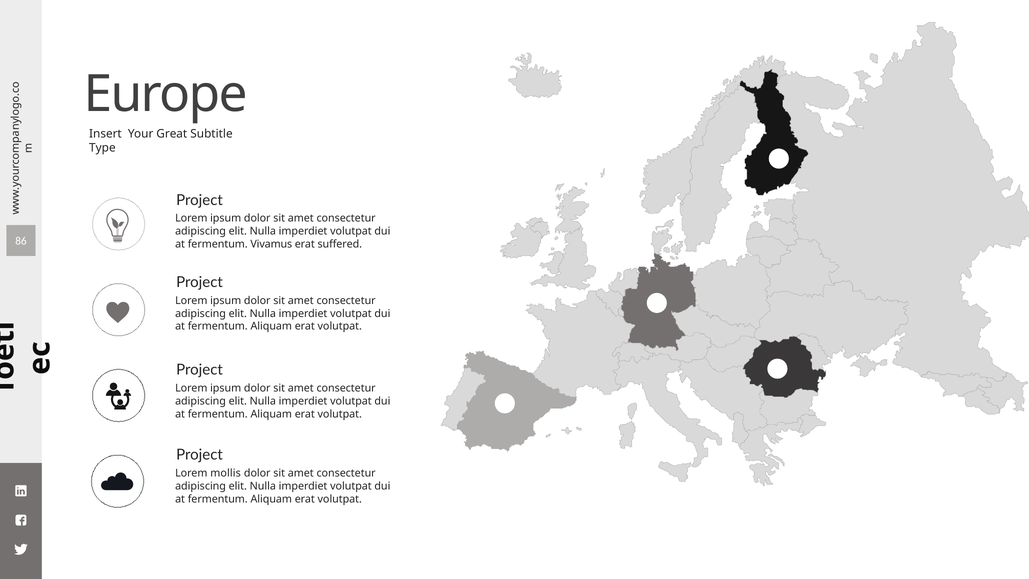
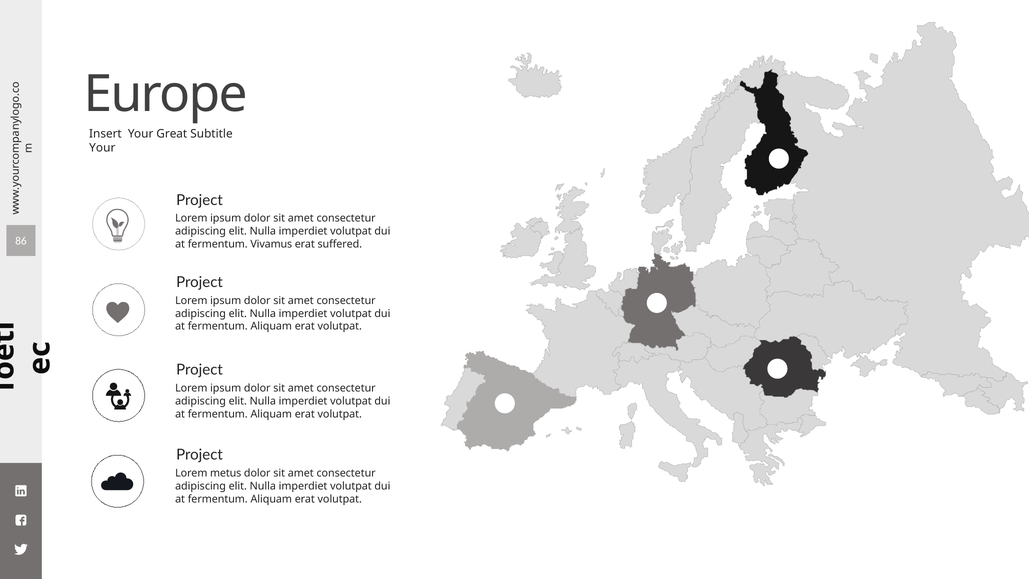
Type: Type -> Your (102, 148)
mollis: mollis -> metus (226, 473)
